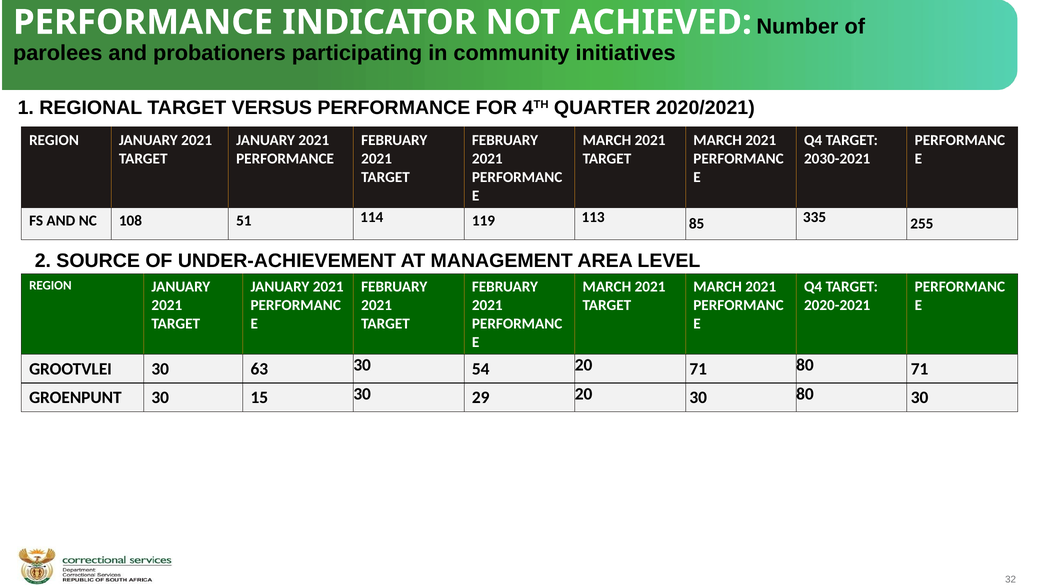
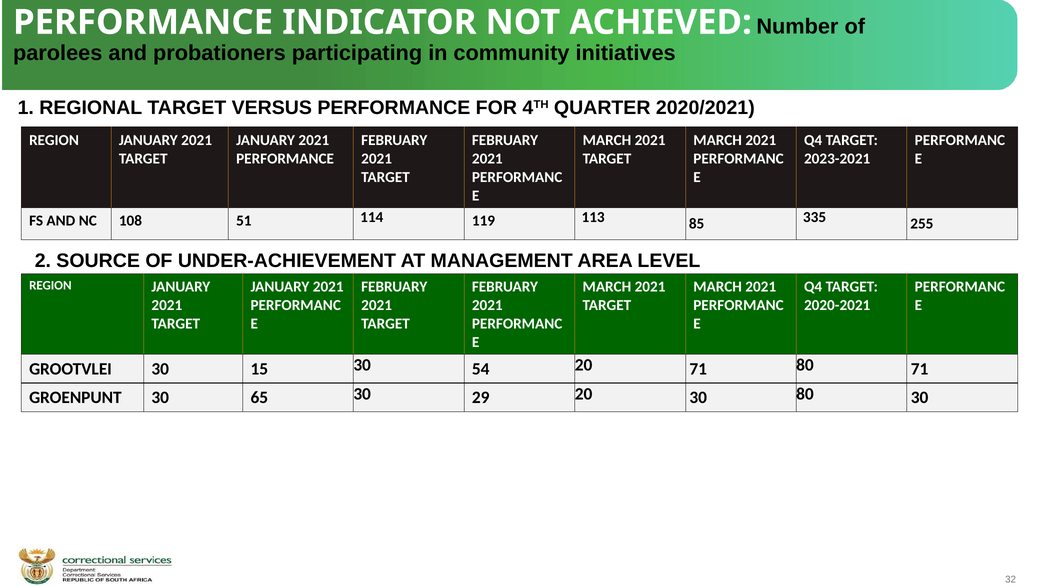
2030-2021: 2030-2021 -> 2023-2021 (837, 159)
63: 63 -> 15 (259, 369)
15: 15 -> 65 (259, 398)
